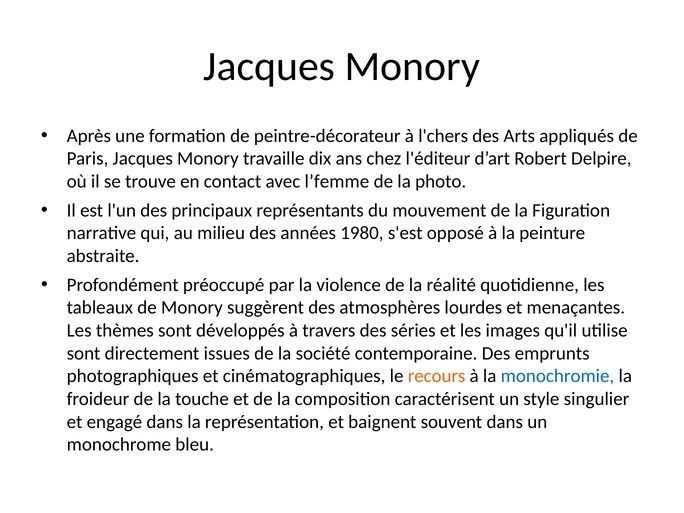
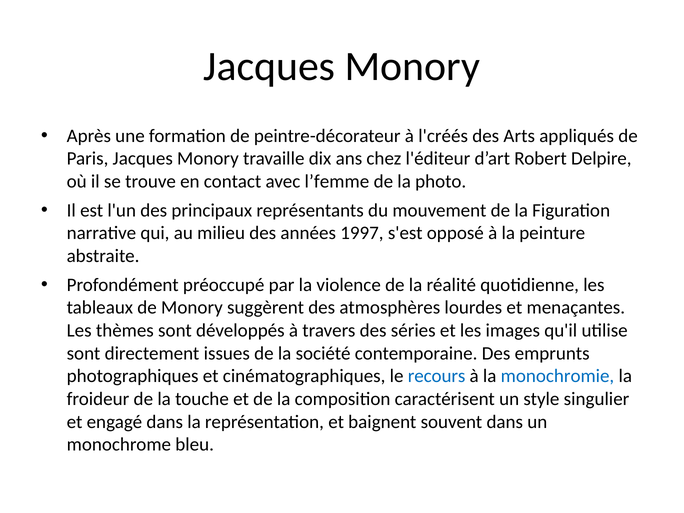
l'chers: l'chers -> l'créés (443, 136)
1980: 1980 -> 1997 (362, 233)
recours colour: orange -> blue (437, 376)
